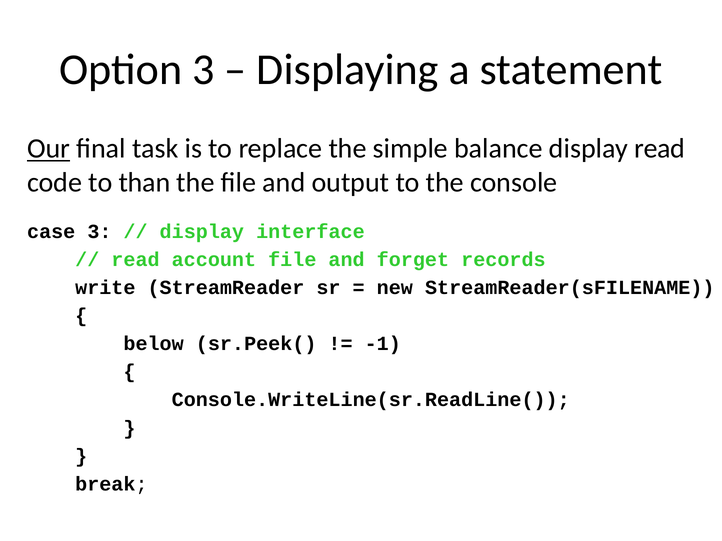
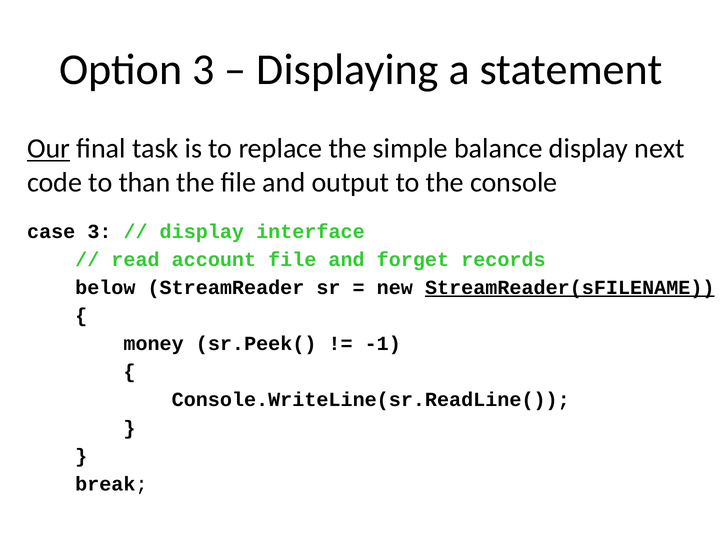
display read: read -> next (659, 149)
write: write -> below (105, 288)
StreamReader(sFILENAME underline: none -> present (570, 288)
below: below -> money (154, 344)
